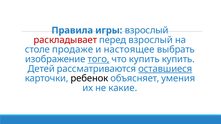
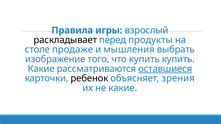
раскладывает colour: red -> black (65, 40)
перед взрослый: взрослый -> продукты (151, 40)
настоящее: настоящее -> мышления (129, 50)
того underline: present -> none (99, 59)
Детей: Детей -> Какие (41, 69)
умения: умения -> зрения (178, 79)
